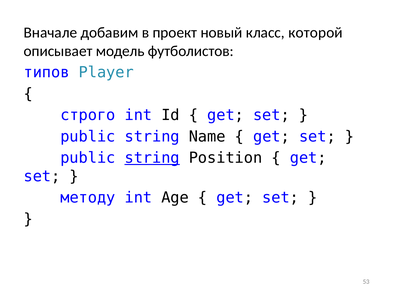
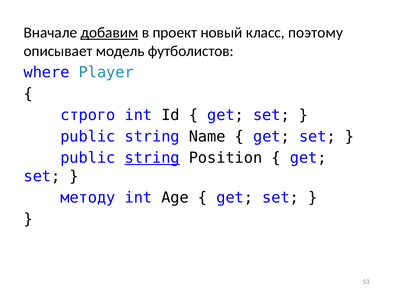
добавим underline: none -> present (110, 33)
которой: которой -> поэтому (316, 33)
типов: типов -> where (47, 72)
